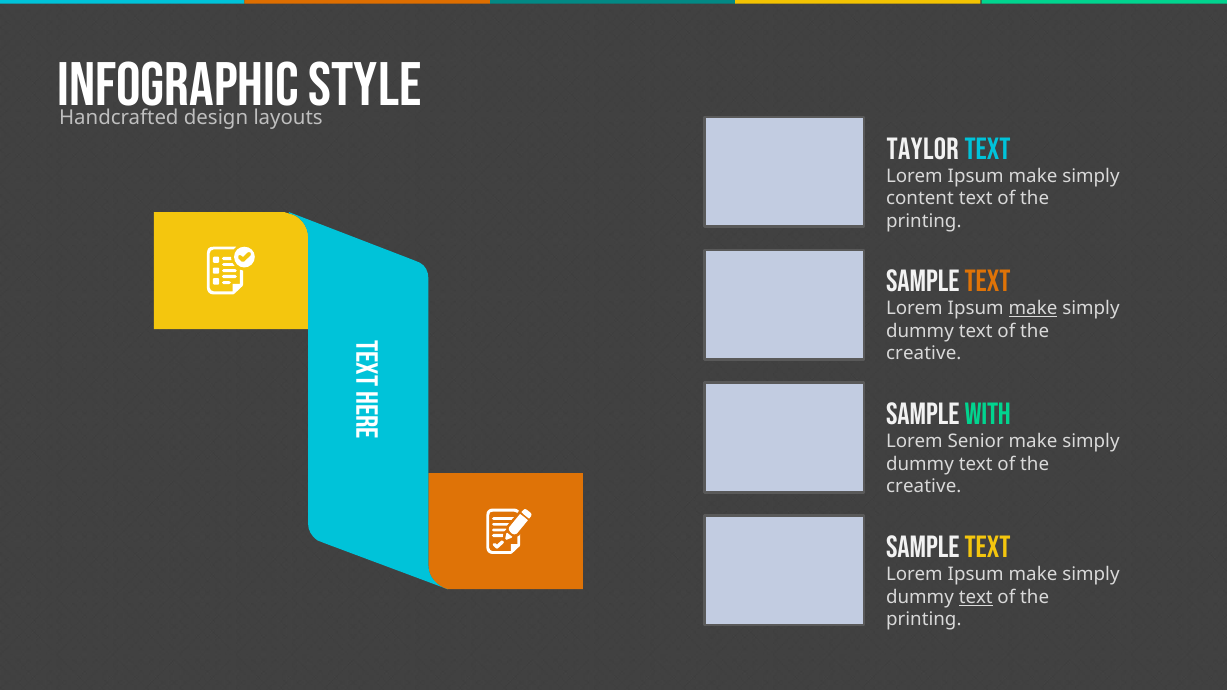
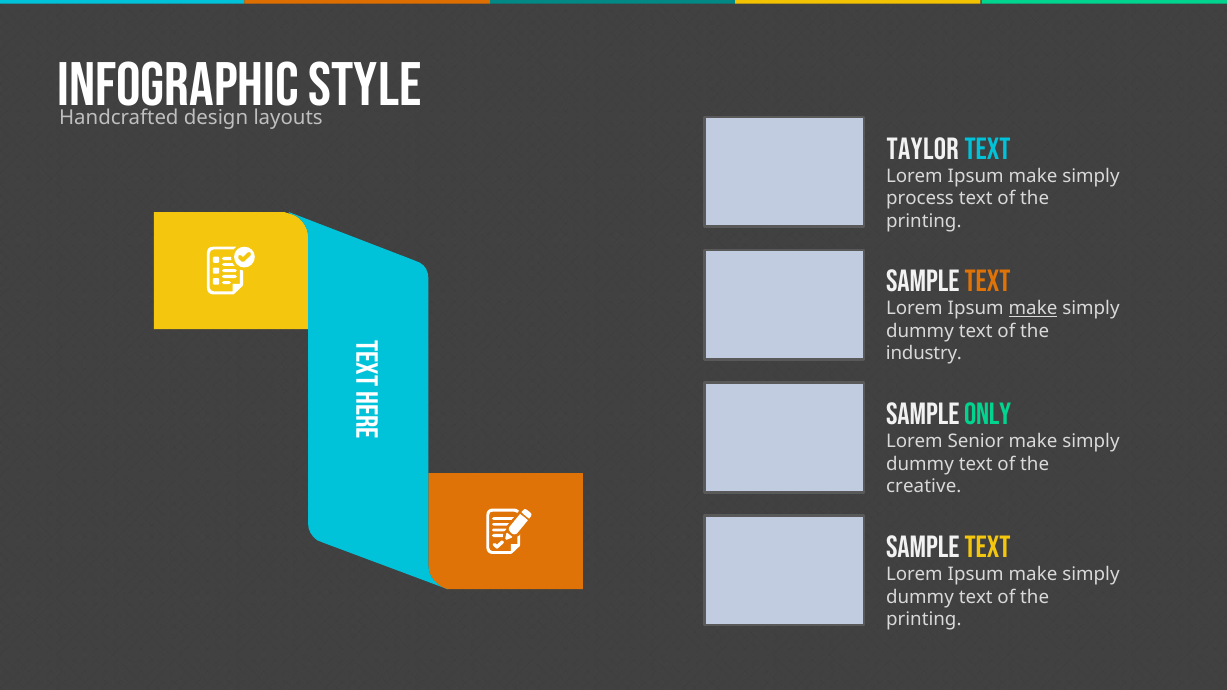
content: content -> process (920, 198)
creative: creative -> industry (924, 354)
WITH: WITH -> ONLY (988, 415)
text underline: present -> none (976, 597)
